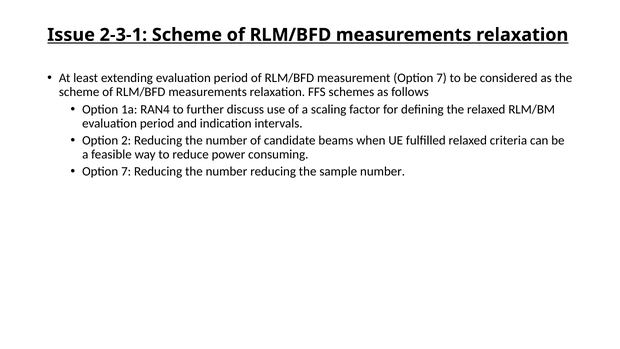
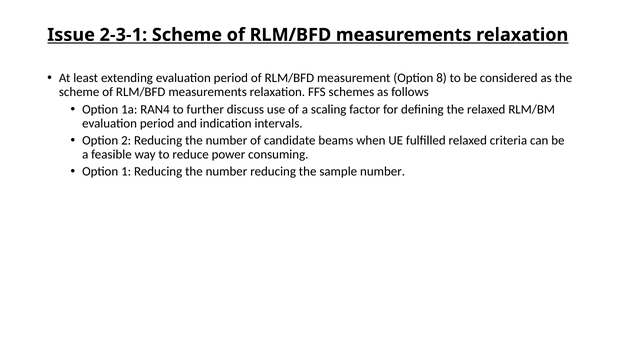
measurement Option 7: 7 -> 8 (442, 78)
7: 7 -> 1 (126, 171)
